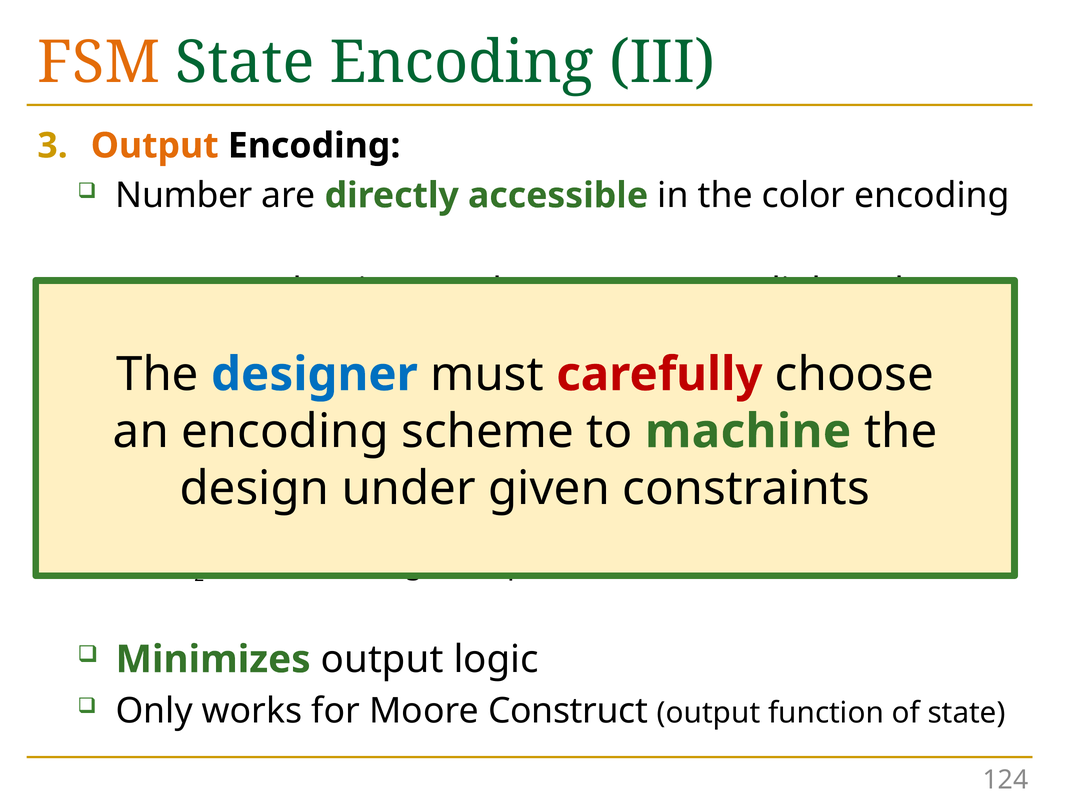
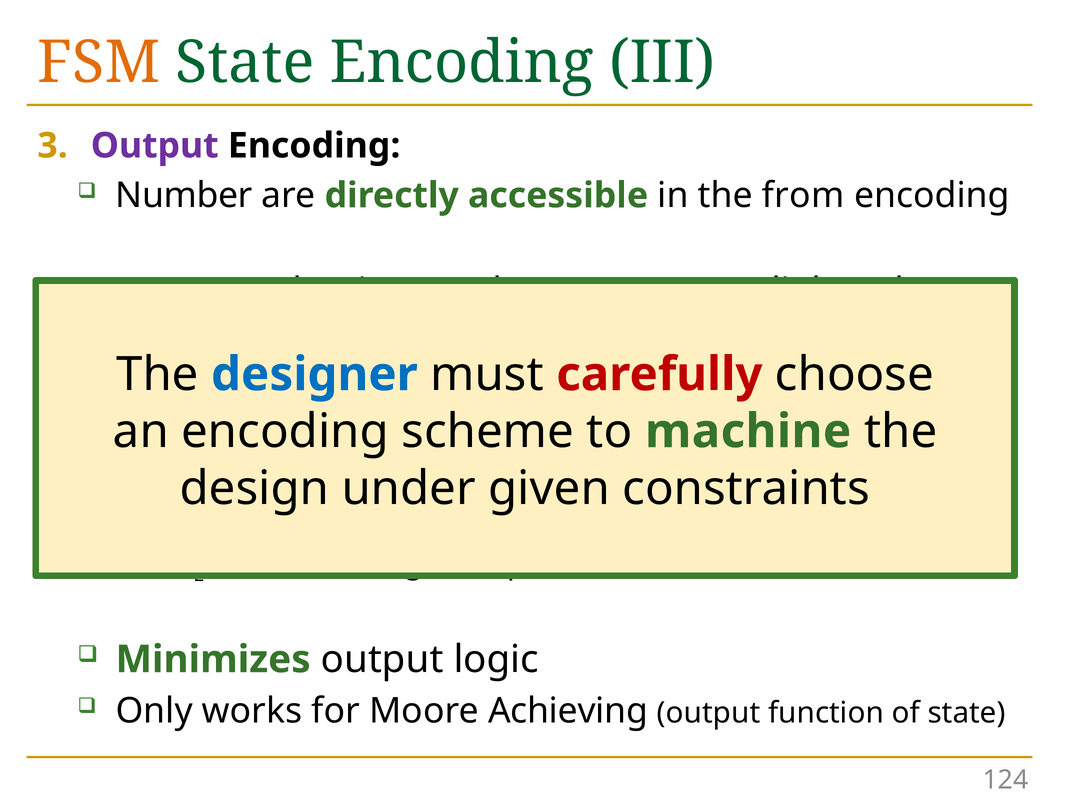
Output colour: orange -> purple (155, 146)
the color: color -> from (803, 196)
Construct: Construct -> Achieving (568, 711)
